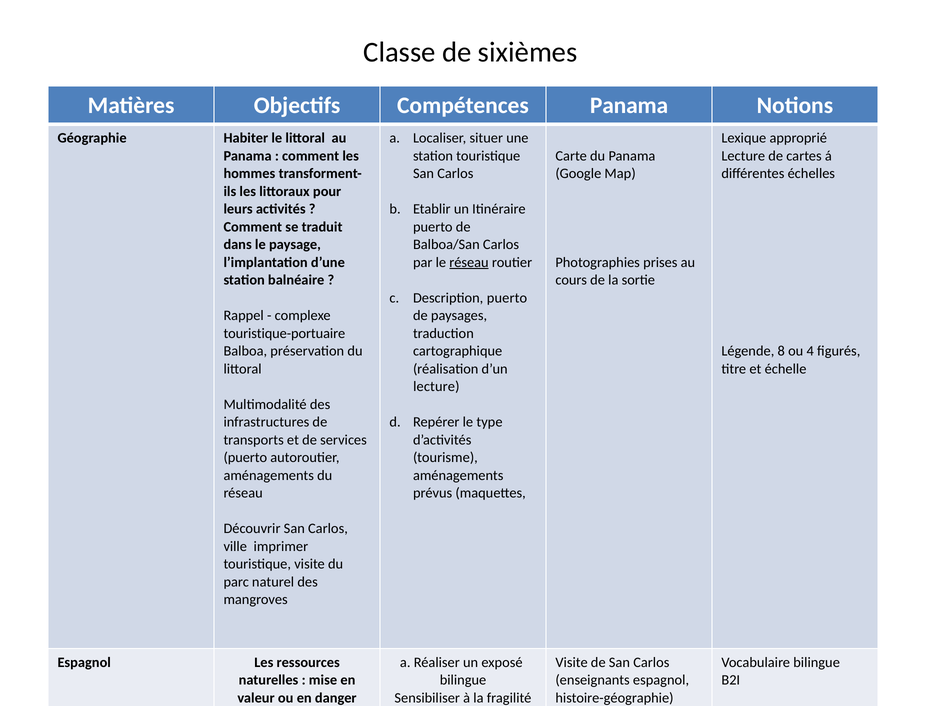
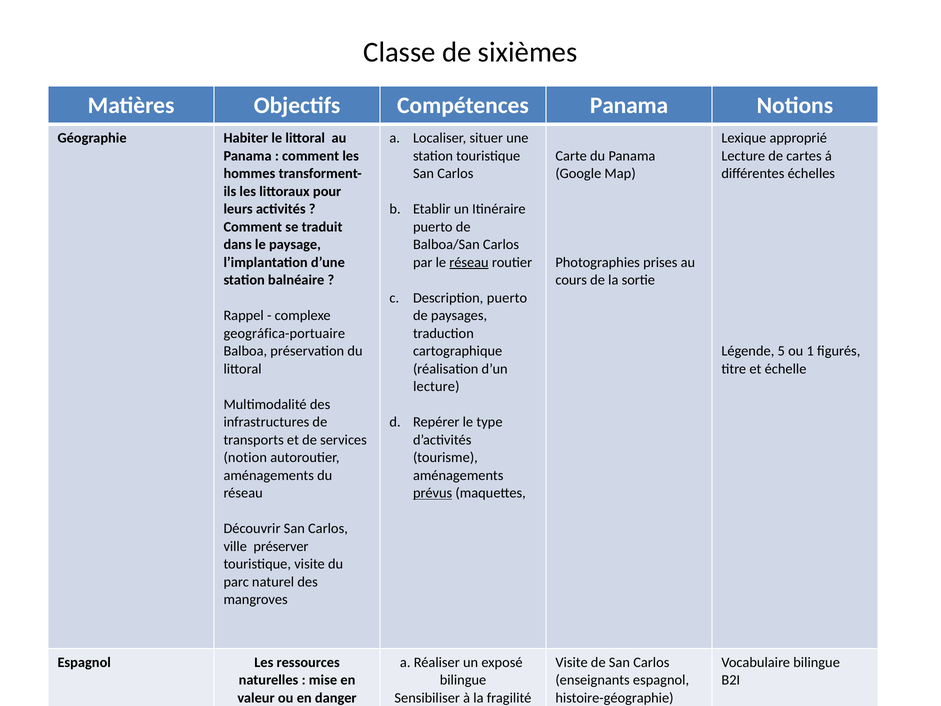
touristique-portuaire: touristique-portuaire -> geográfica-portuaire (284, 333)
8: 8 -> 5 (781, 351)
4: 4 -> 1 (810, 351)
puerto: puerto -> notion (245, 457)
prévus underline: none -> present (433, 493)
imprimer: imprimer -> préserver (281, 546)
